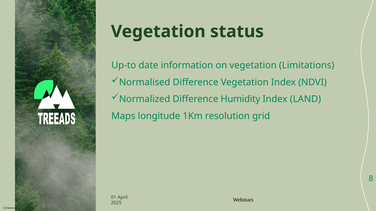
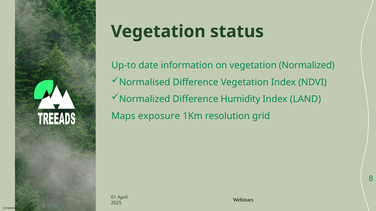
vegetation Limitations: Limitations -> Normalized (307, 65)
longitude: longitude -> exposure (159, 116)
